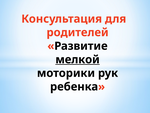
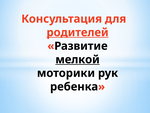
родителей underline: none -> present (78, 32)
